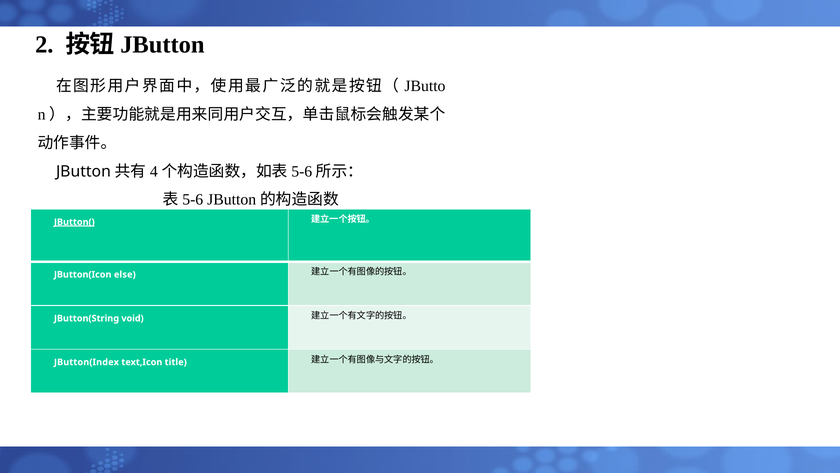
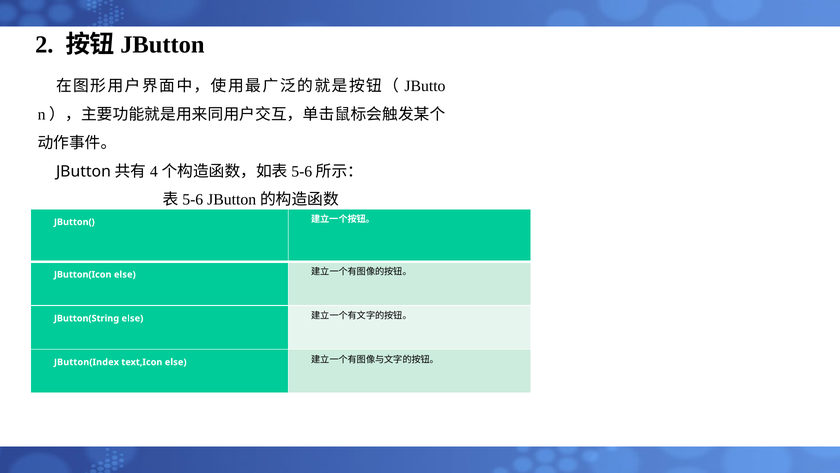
JButton( underline: present -> none (74, 222)
JButton(String void: void -> else (132, 318)
text,Icon title: title -> else (176, 362)
